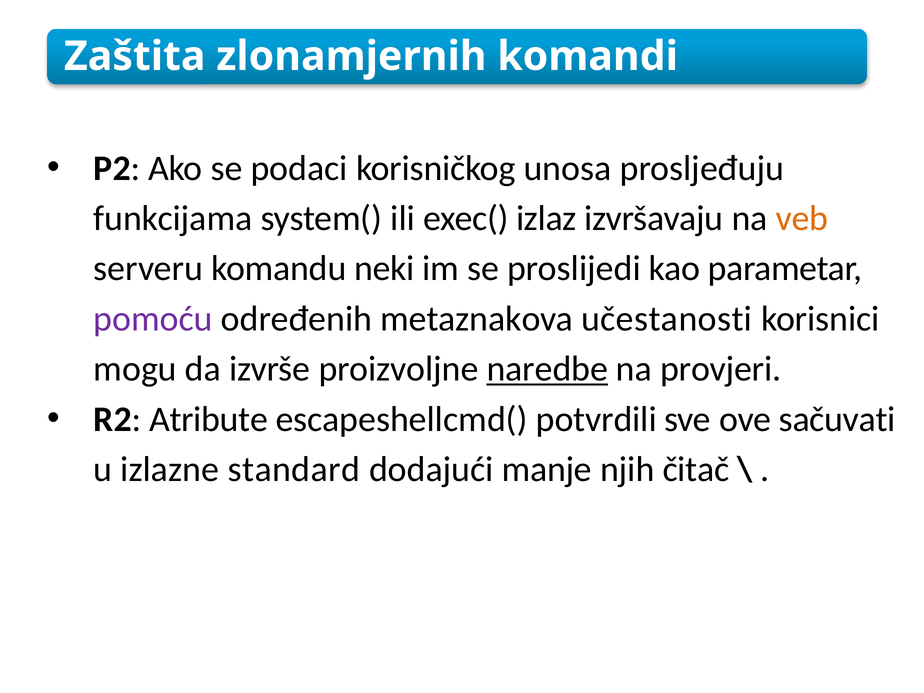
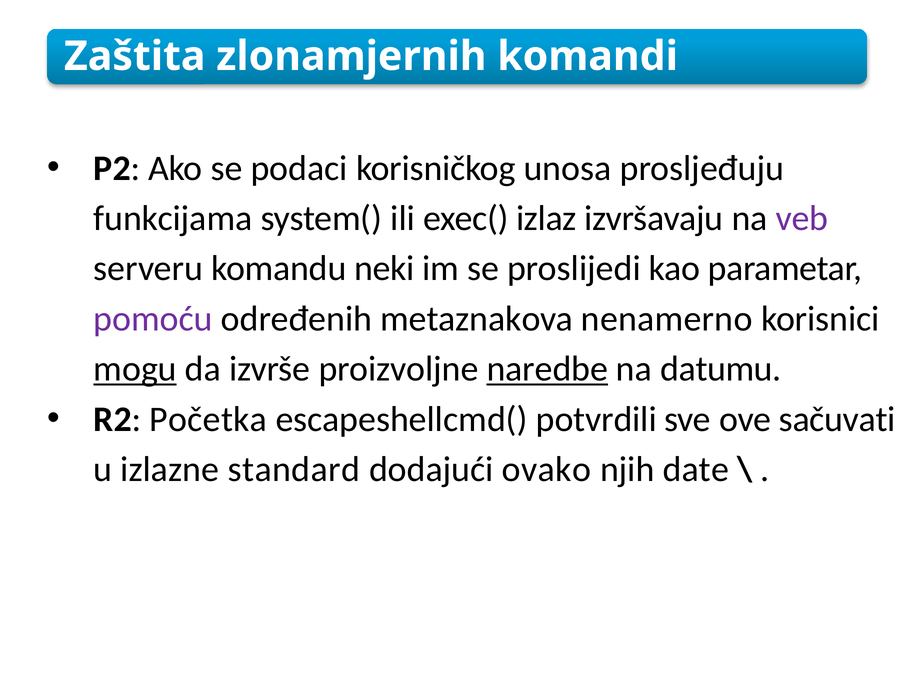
veb colour: orange -> purple (802, 218)
učestanosti: učestanosti -> nenamerno (667, 319)
mogu underline: none -> present (135, 369)
provjeri: provjeri -> datumu (721, 369)
Atribute: Atribute -> Početka (208, 419)
manje: manje -> ovako (546, 469)
čitač: čitač -> date (696, 469)
